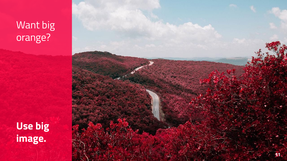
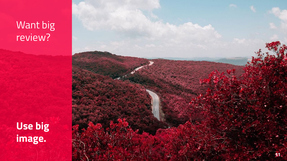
orange: orange -> review (33, 38)
